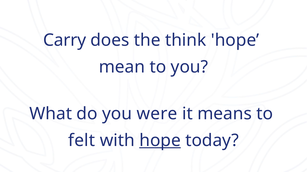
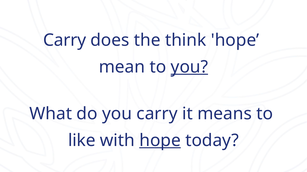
you underline: none -> present (189, 67)
you were: were -> carry (157, 114)
felt: felt -> like (82, 141)
